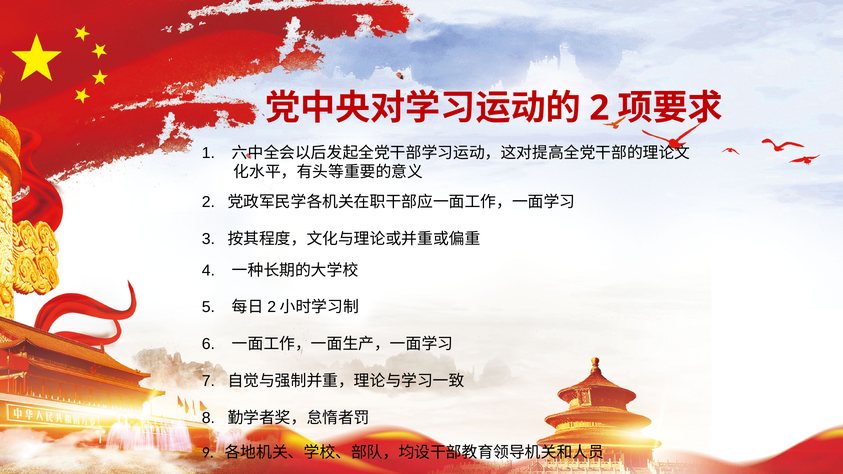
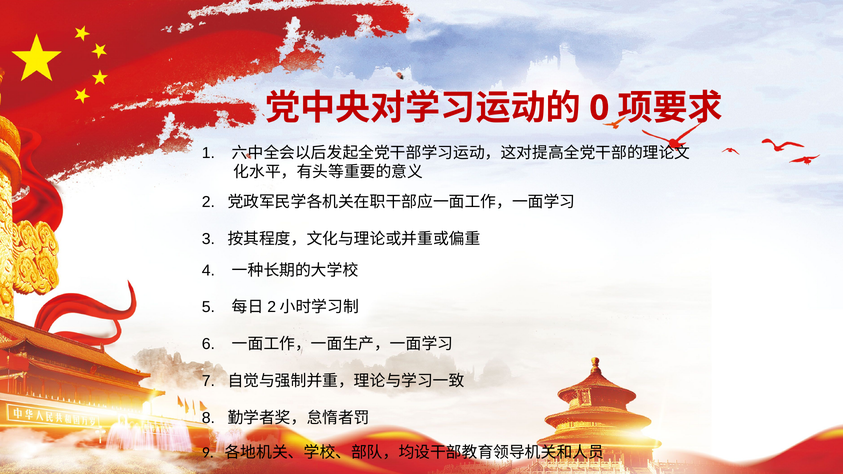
2: 2 -> 0 (599, 108)
